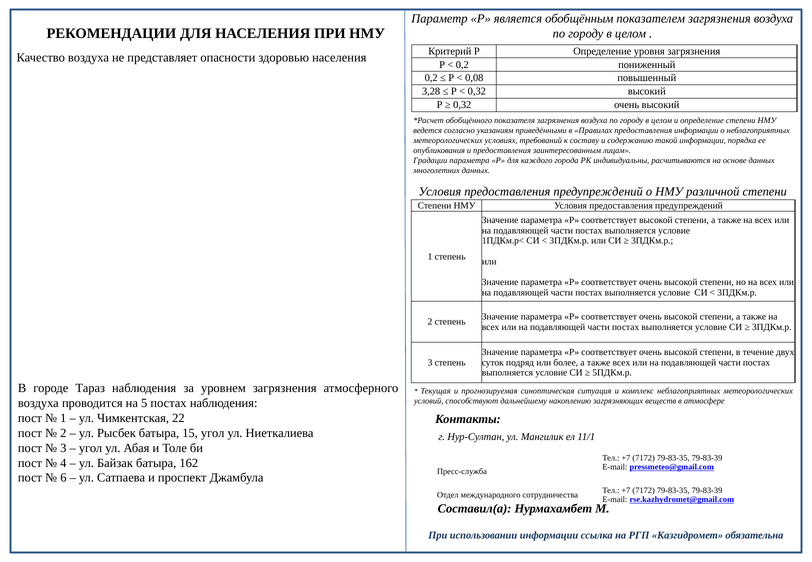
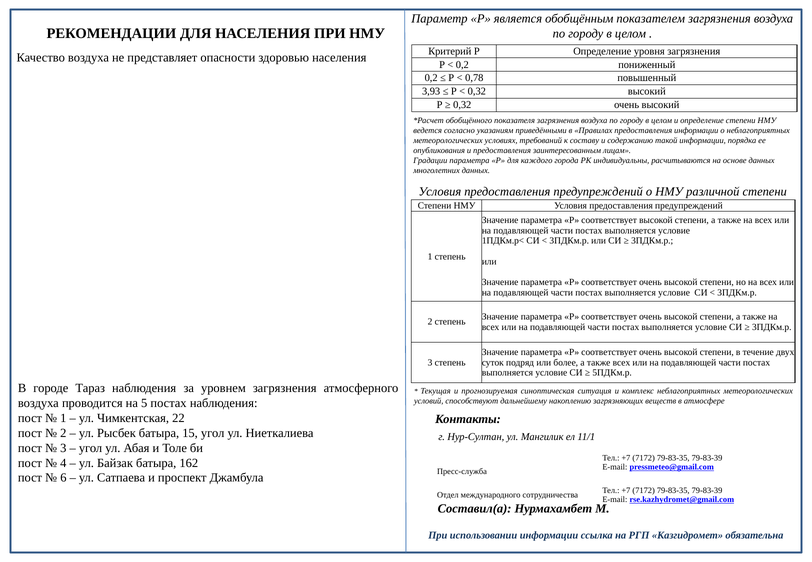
0,08: 0,08 -> 0,78 (474, 78)
3,28: 3,28 -> 3,93 (431, 91)
